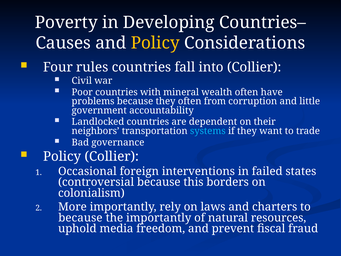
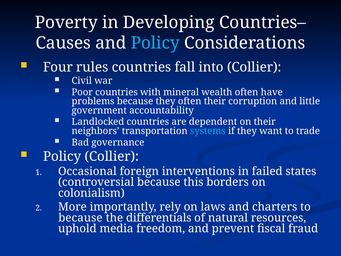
Policy colour: yellow -> light blue (155, 43)
often from: from -> their (215, 101)
the importantly: importantly -> differentials (159, 218)
